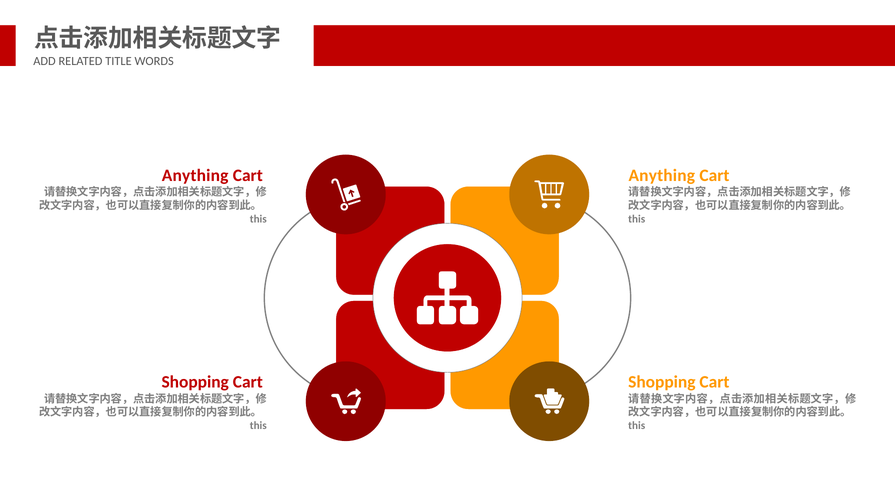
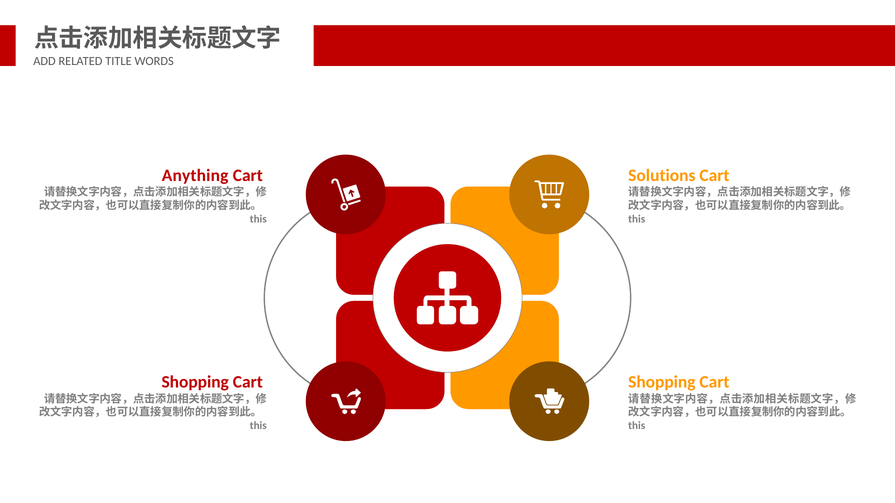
Anything: Anything -> Solutions (662, 176)
